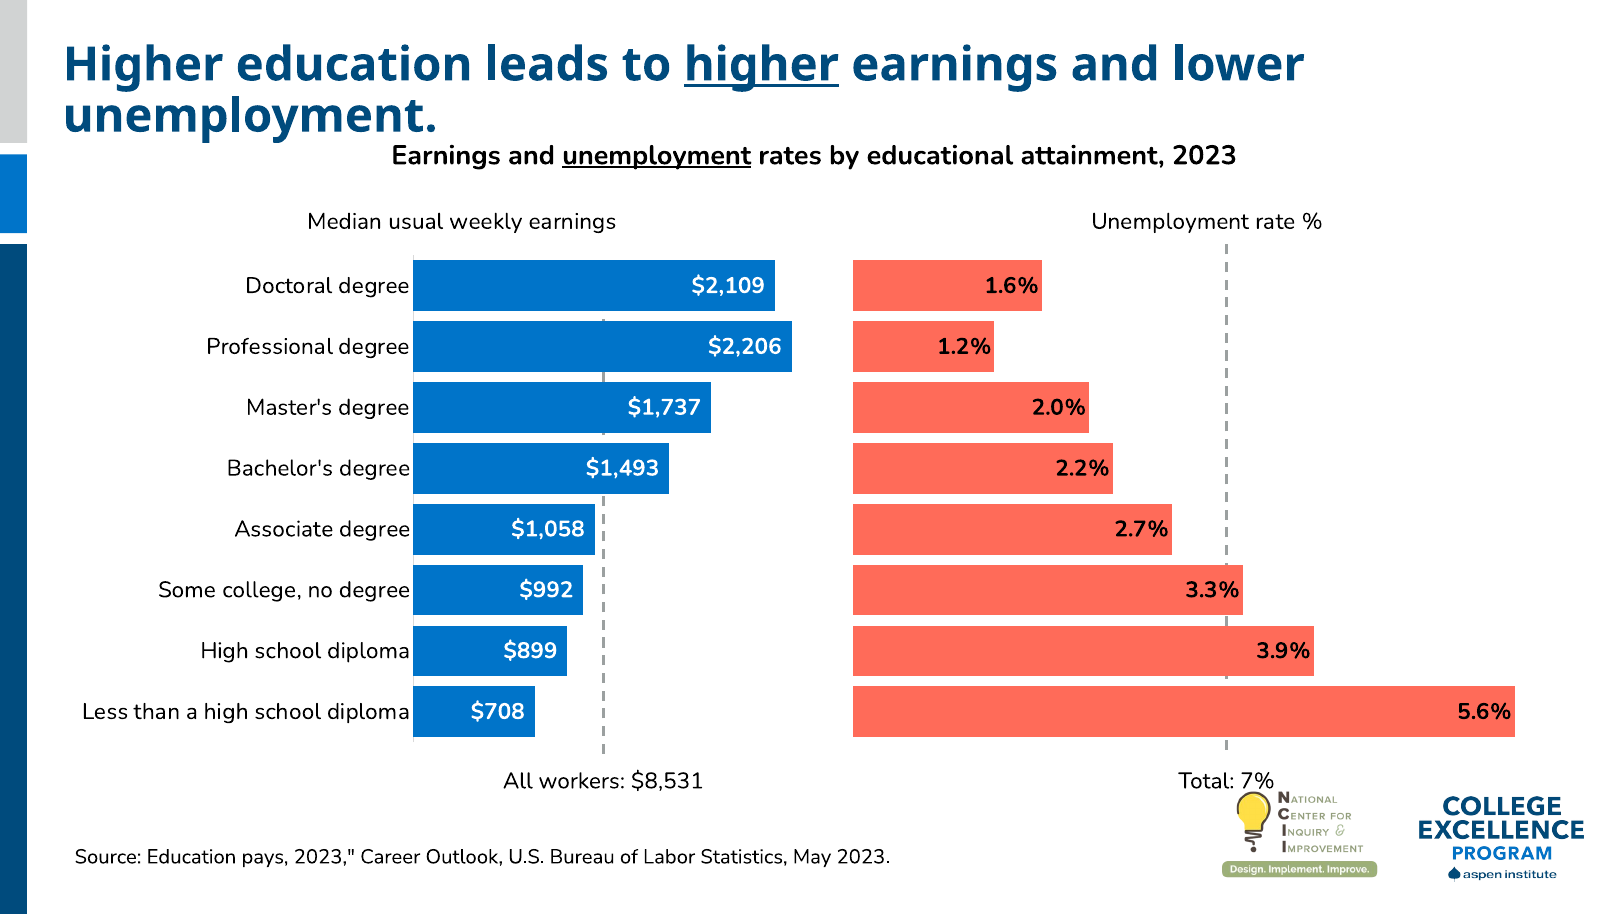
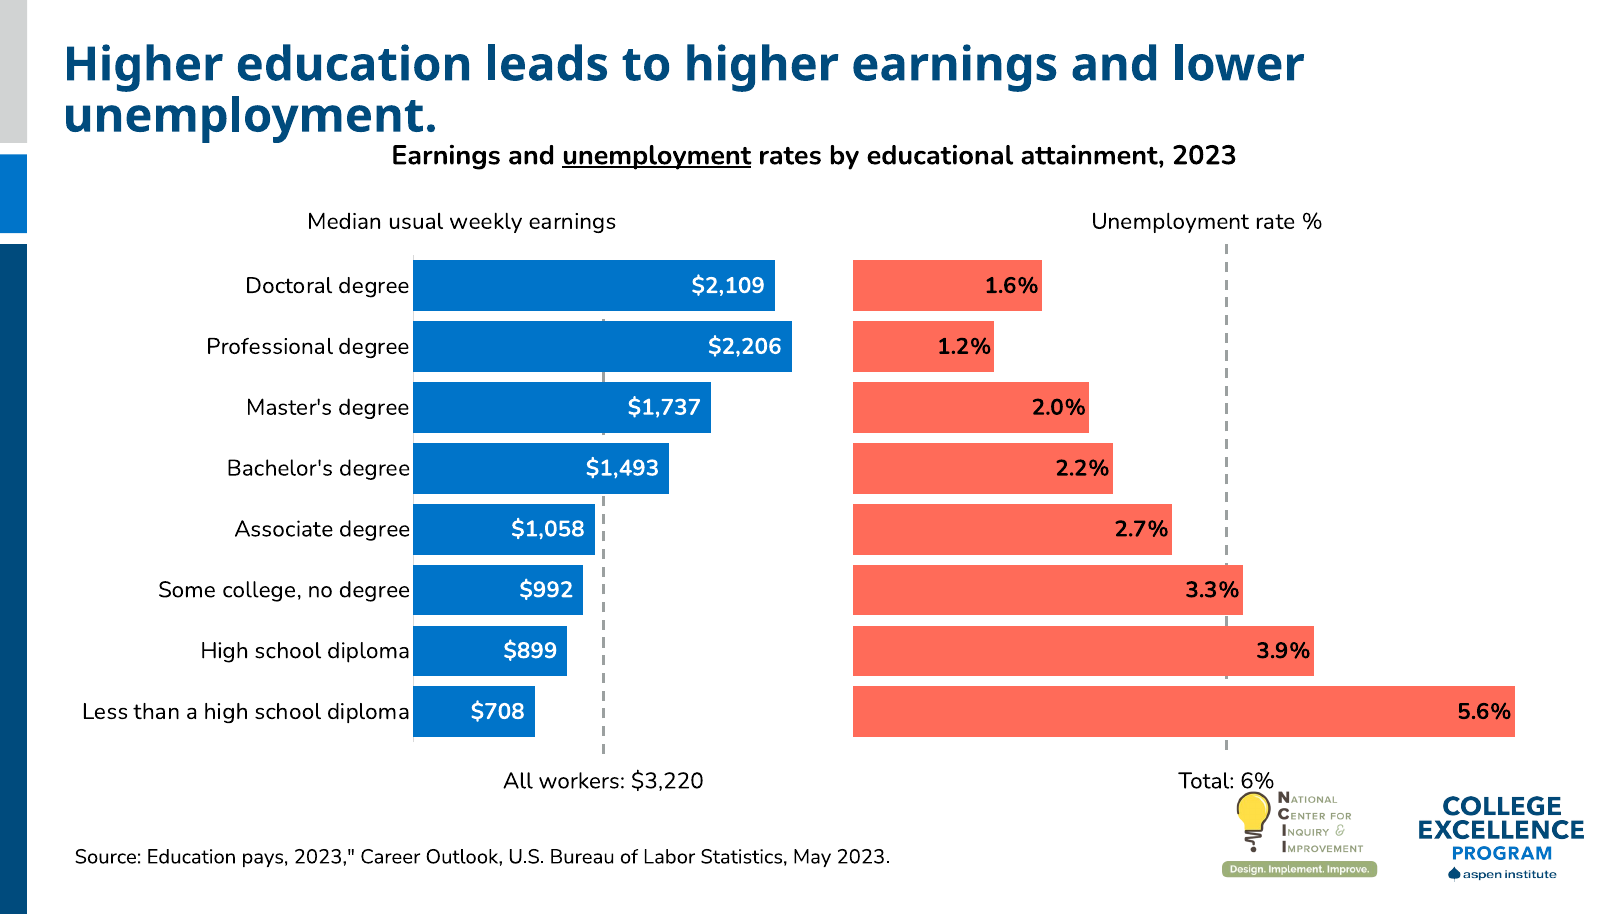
higher underline: present -> none (761, 65)
$8,531: $8,531 -> $3,220 (667, 780)
7%: 7% -> 6% (1257, 780)
